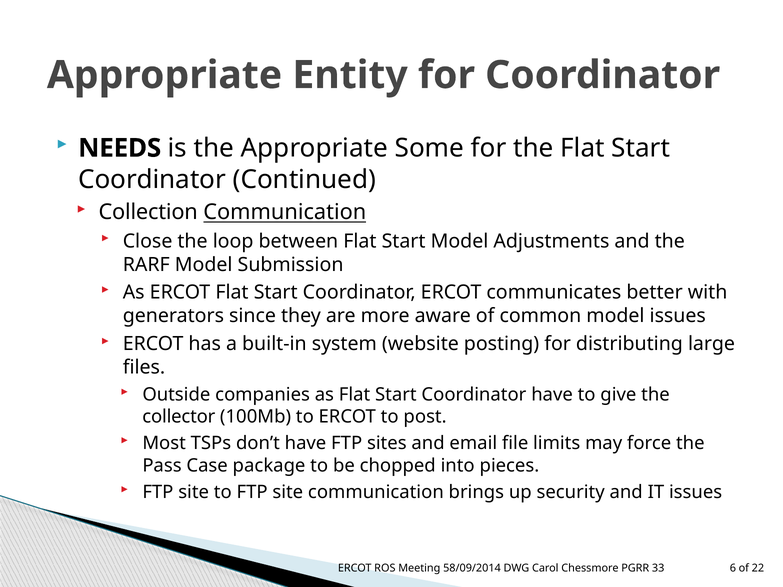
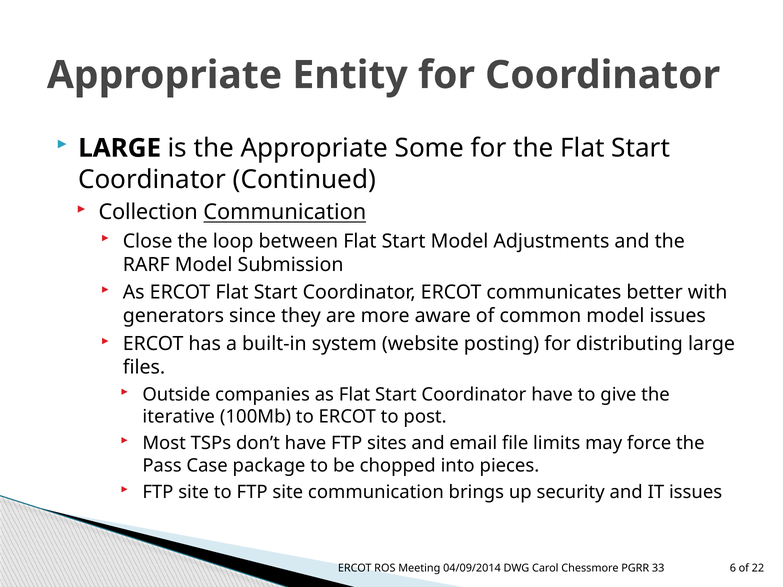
NEEDS: NEEDS -> LARGE (120, 148)
collector: collector -> iterative (179, 417)
58/09/2014: 58/09/2014 -> 04/09/2014 (472, 569)
